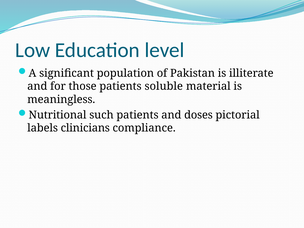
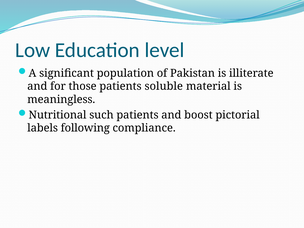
doses: doses -> boost (198, 115)
clinicians: clinicians -> following (85, 128)
